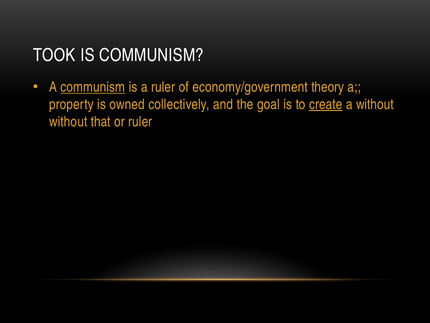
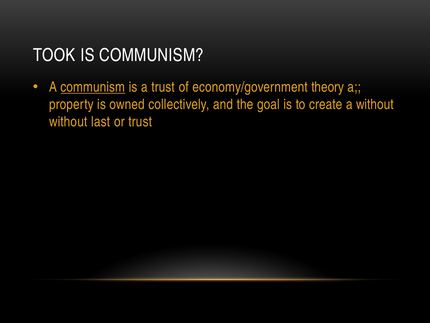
a ruler: ruler -> trust (163, 87)
create underline: present -> none (326, 104)
that: that -> last (101, 121)
or ruler: ruler -> trust (140, 121)
